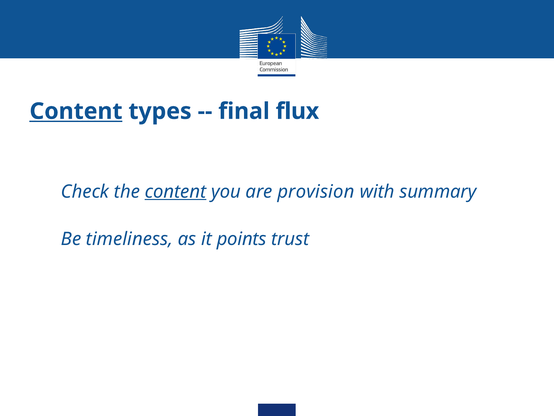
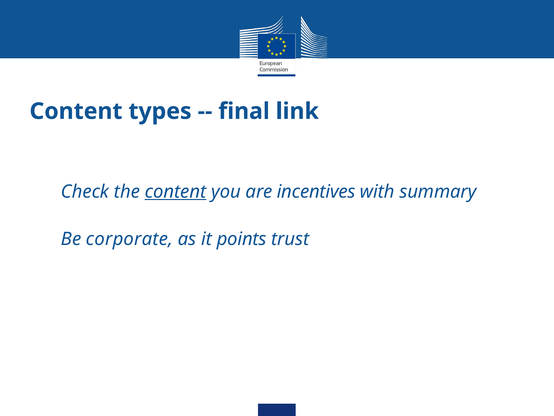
Content underline: present -> none (76, 111)
flux: flux -> link (297, 111)
provision: provision -> incentives (316, 191)
timeliness: timeliness -> corporate (129, 239)
